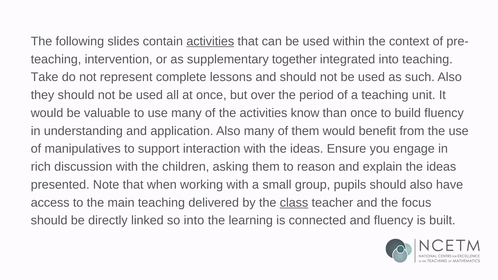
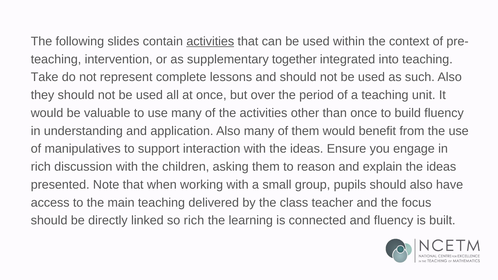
know: know -> other (305, 113)
class underline: present -> none (294, 203)
so into: into -> rich (194, 221)
